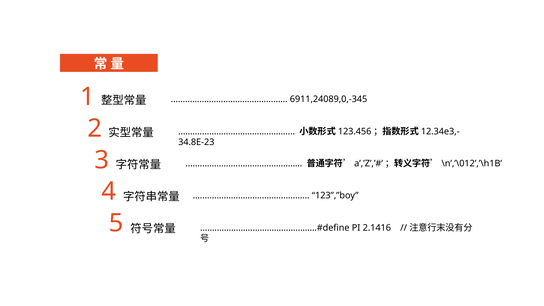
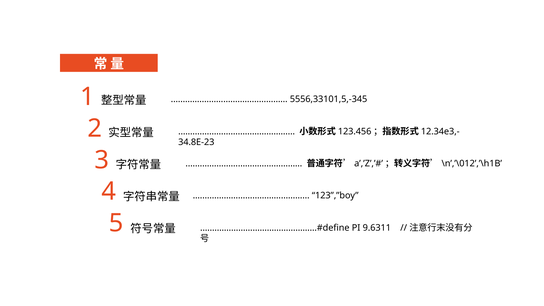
6911,24089,0,-345: 6911,24089,0,-345 -> 5556,33101,5,-345 (329, 99)
2.1416: 2.1416 -> 9.6311 (377, 228)
